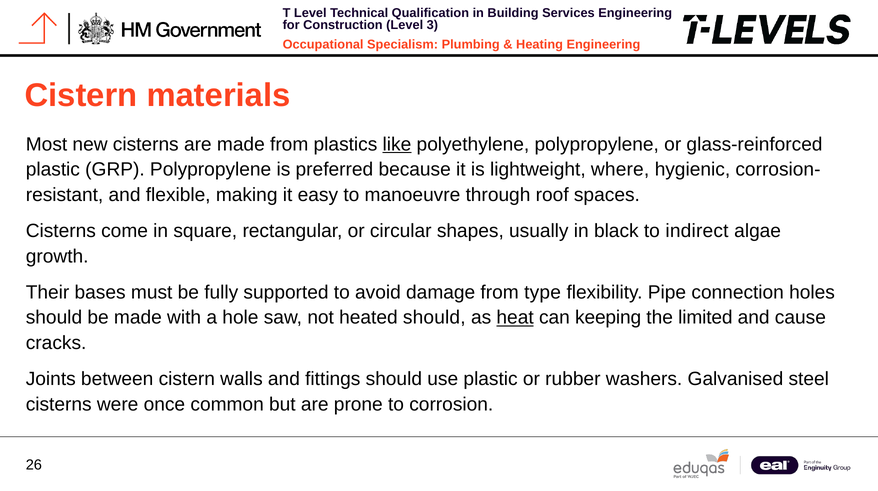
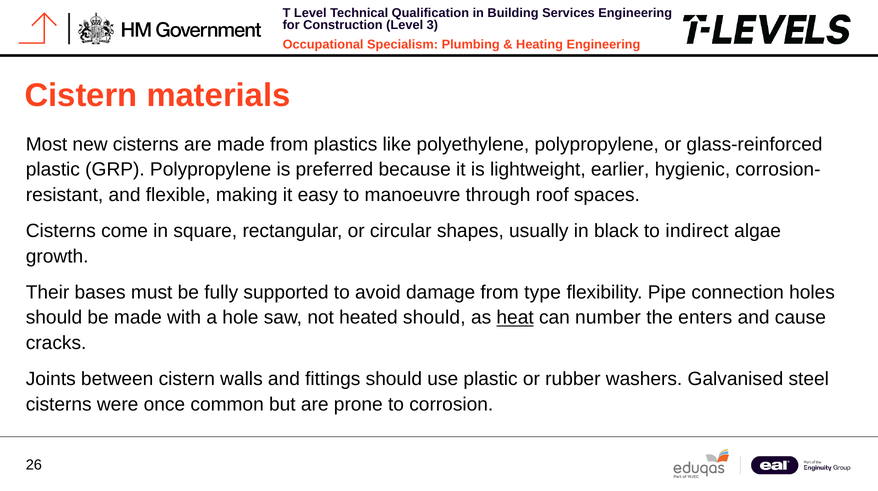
like underline: present -> none (397, 144)
where: where -> earlier (620, 169)
keeping: keeping -> number (608, 317)
limited: limited -> enters (705, 317)
